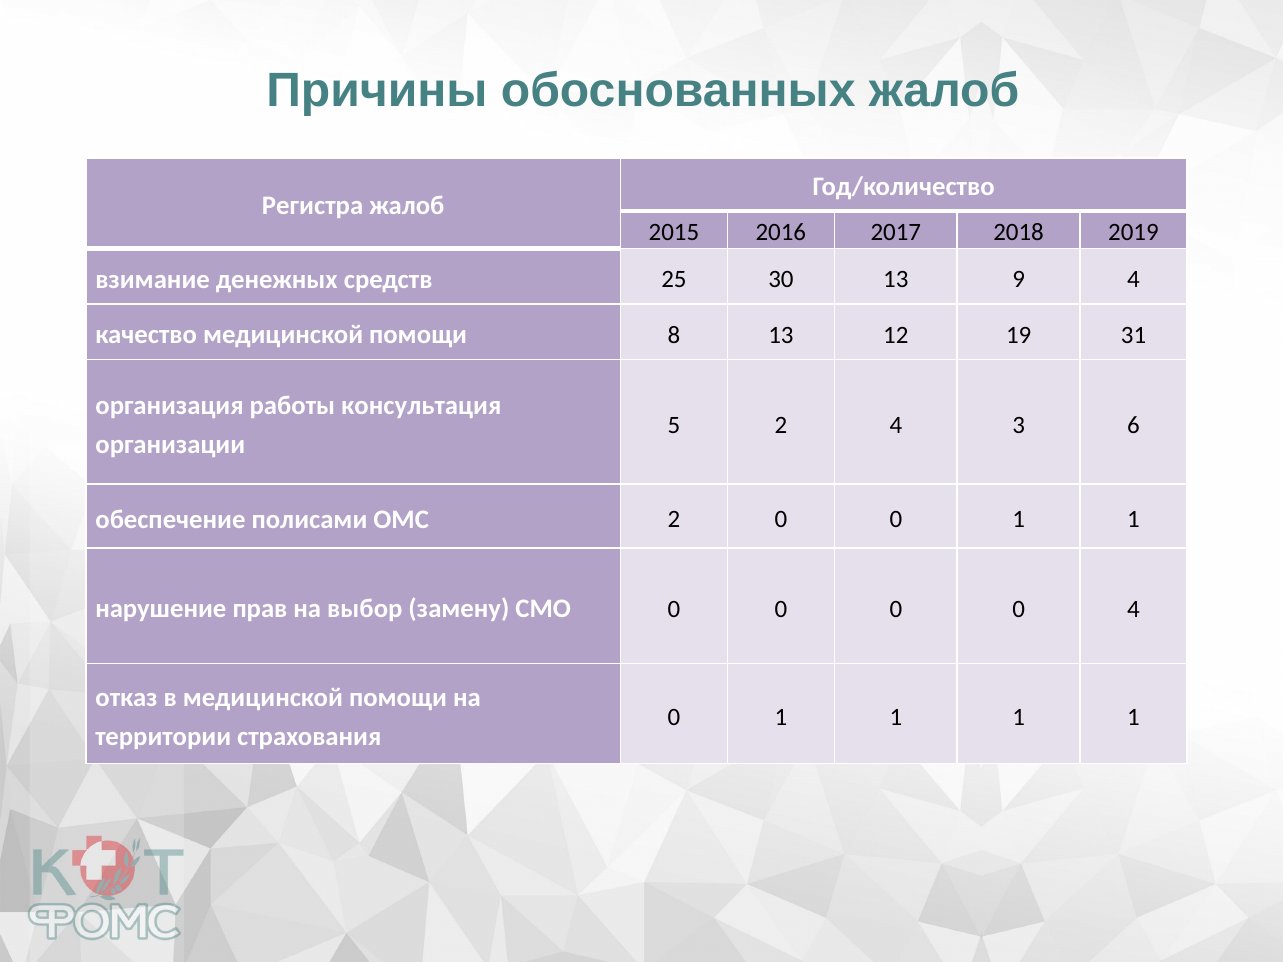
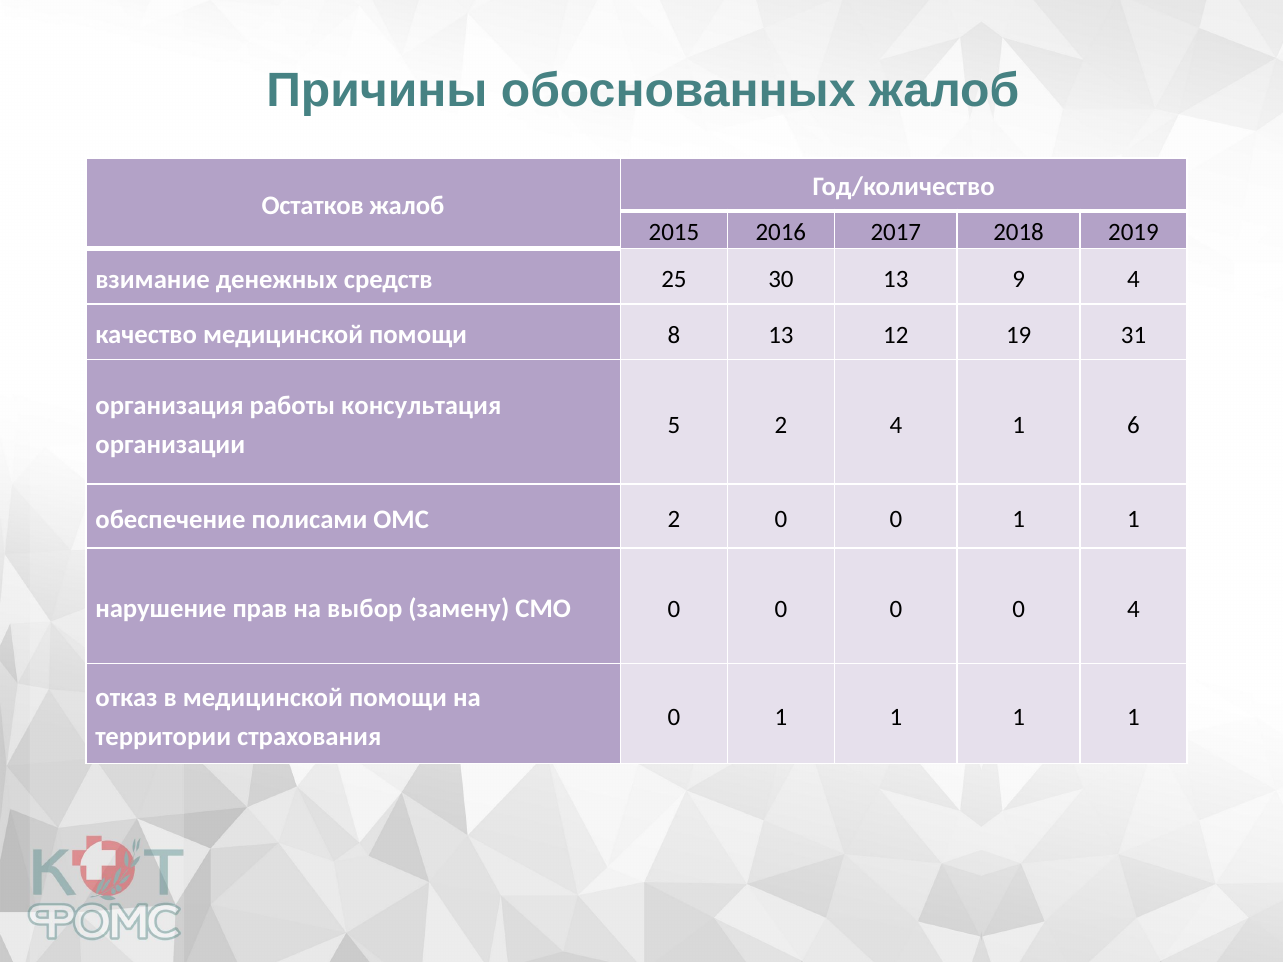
Регистра: Регистра -> Остатков (313, 206)
4 3: 3 -> 1 (1019, 425)
